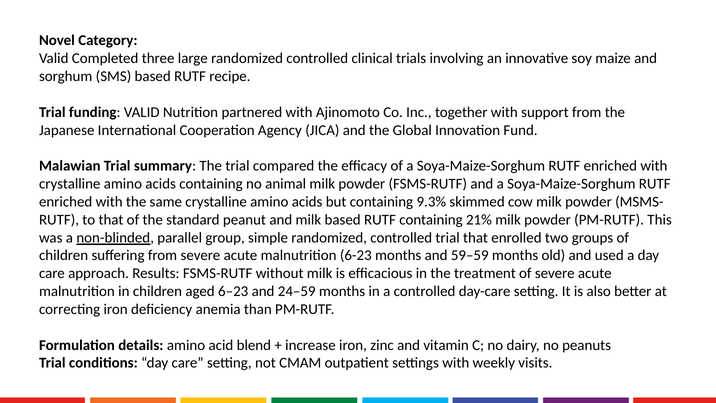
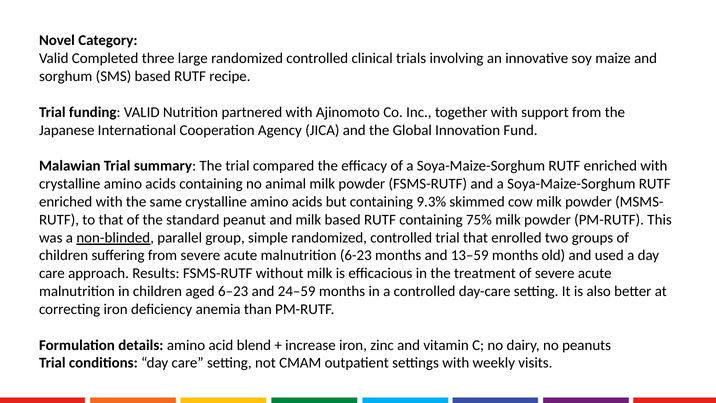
21%: 21% -> 75% (479, 220)
59–59: 59–59 -> 13–59 (470, 255)
